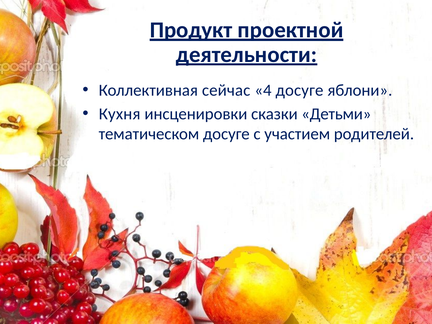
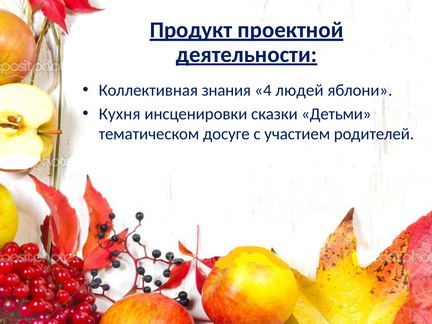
сейчас: сейчас -> знания (226, 90)
4 досуге: досуге -> людей (299, 90)
